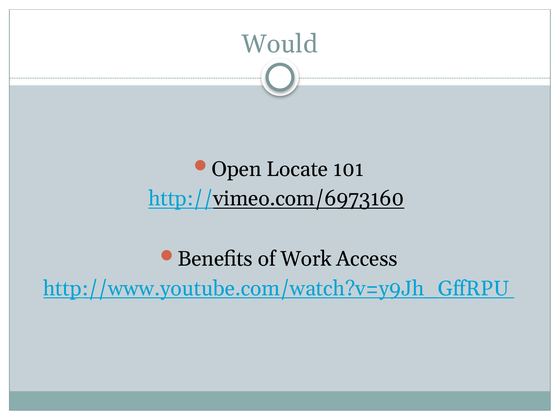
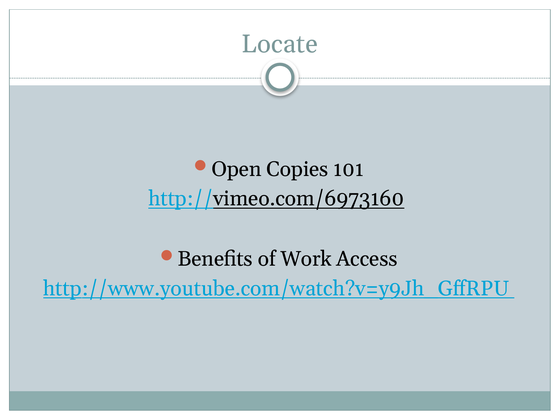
Would: Would -> Locate (280, 44)
Locate: Locate -> Copies (297, 169)
